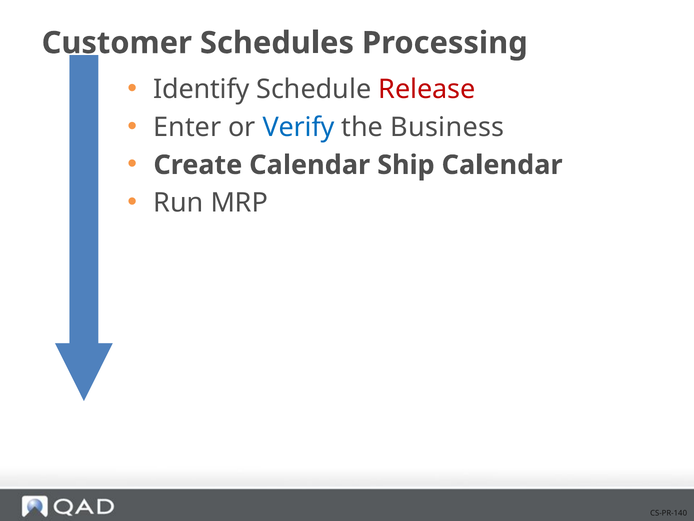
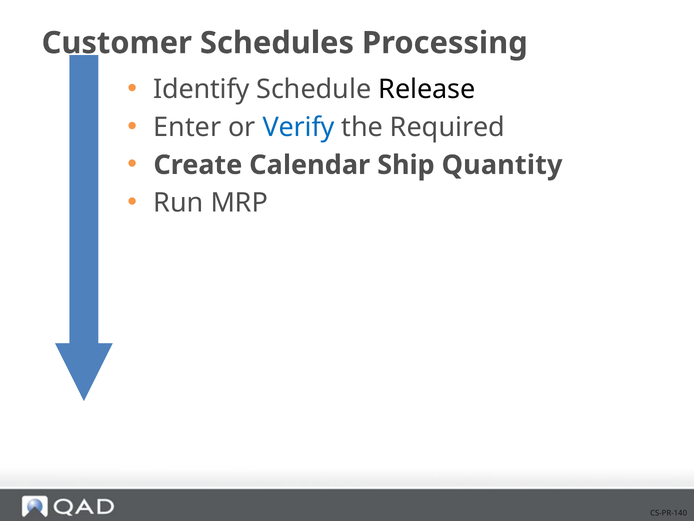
Release colour: red -> black (427, 89)
Business: Business -> Required (448, 127)
Ship Calendar: Calendar -> Quantity (502, 165)
